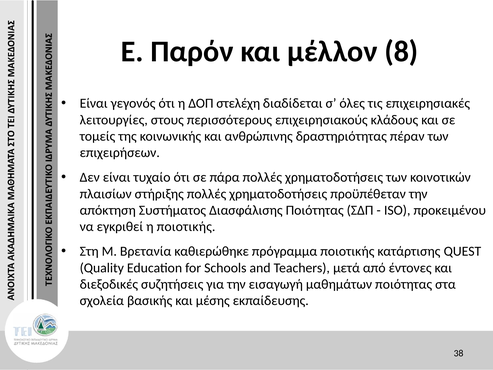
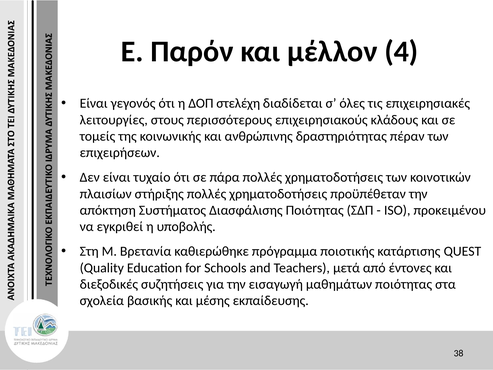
8: 8 -> 4 (401, 51)
η ποιοτικής: ποιοτικής -> υποβολής (186, 227)
